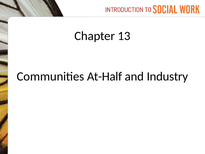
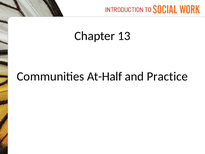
Industry: Industry -> Practice (167, 76)
